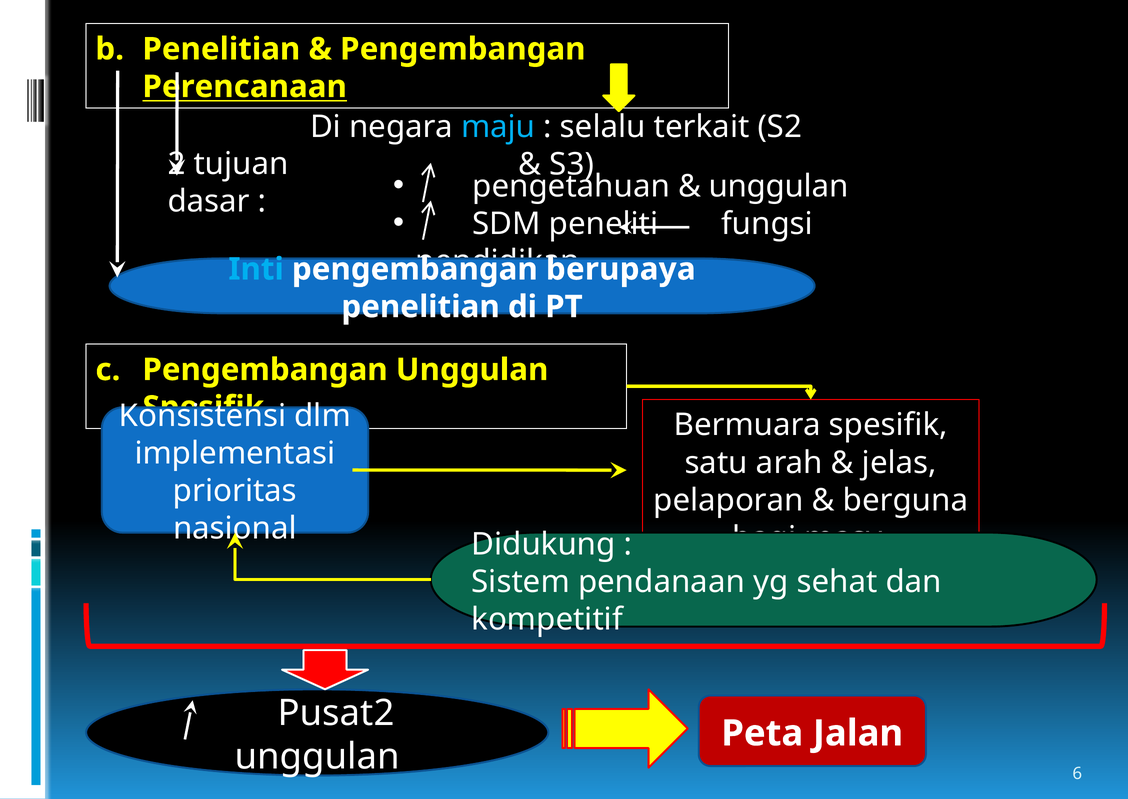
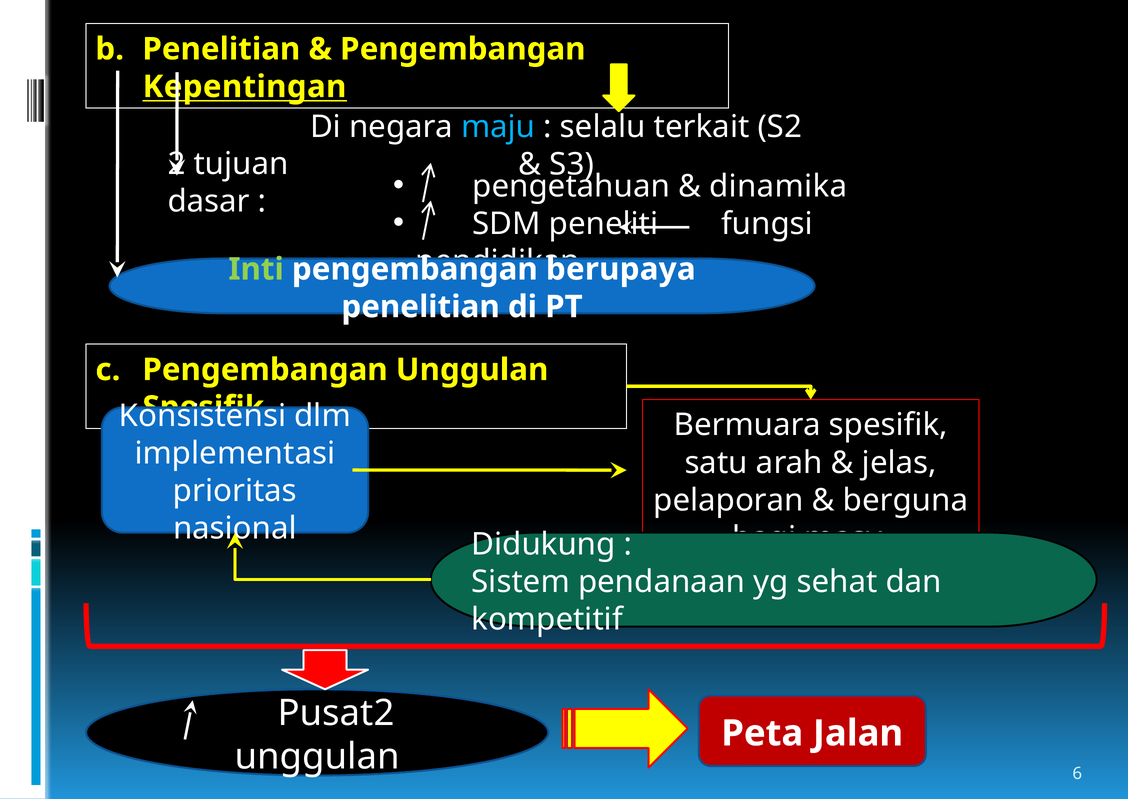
Perencanaan: Perencanaan -> Kepentingan (244, 87)
unggulan: unggulan -> dinamika (778, 186)
Inti colour: light blue -> light green (256, 269)
